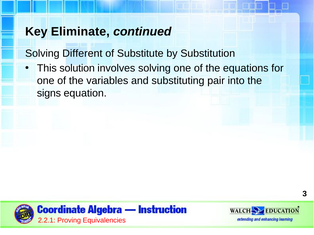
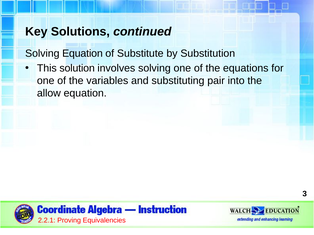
Eliminate: Eliminate -> Solutions (80, 32)
Solving Different: Different -> Equation (82, 54)
signs: signs -> allow (49, 93)
